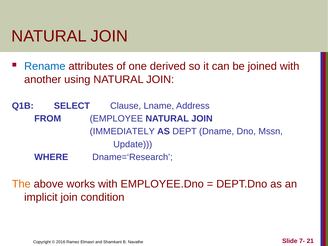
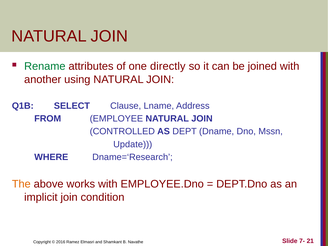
Rename colour: blue -> green (45, 66)
derived: derived -> directly (168, 66)
IMMEDIATELY: IMMEDIATELY -> CONTROLLED (122, 131)
